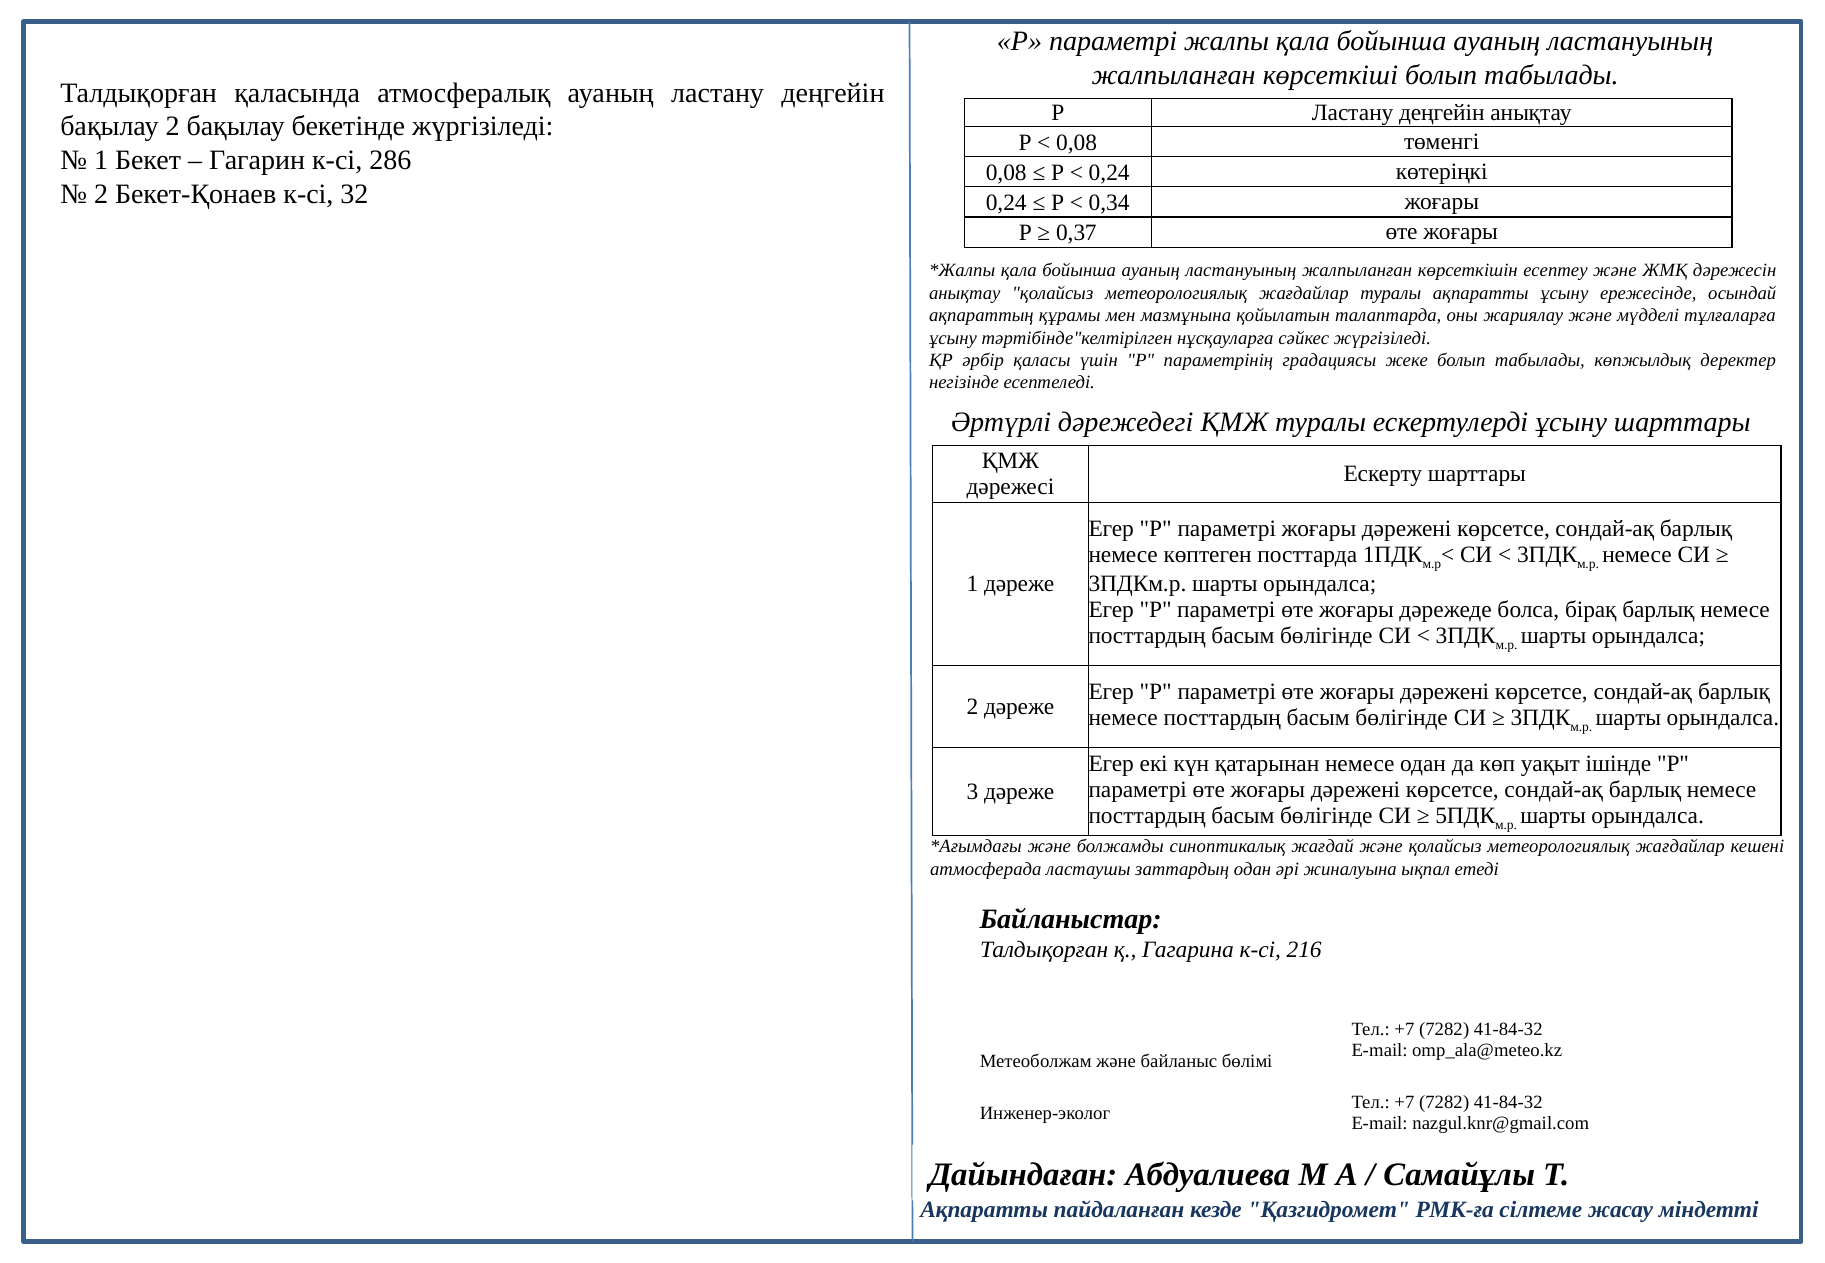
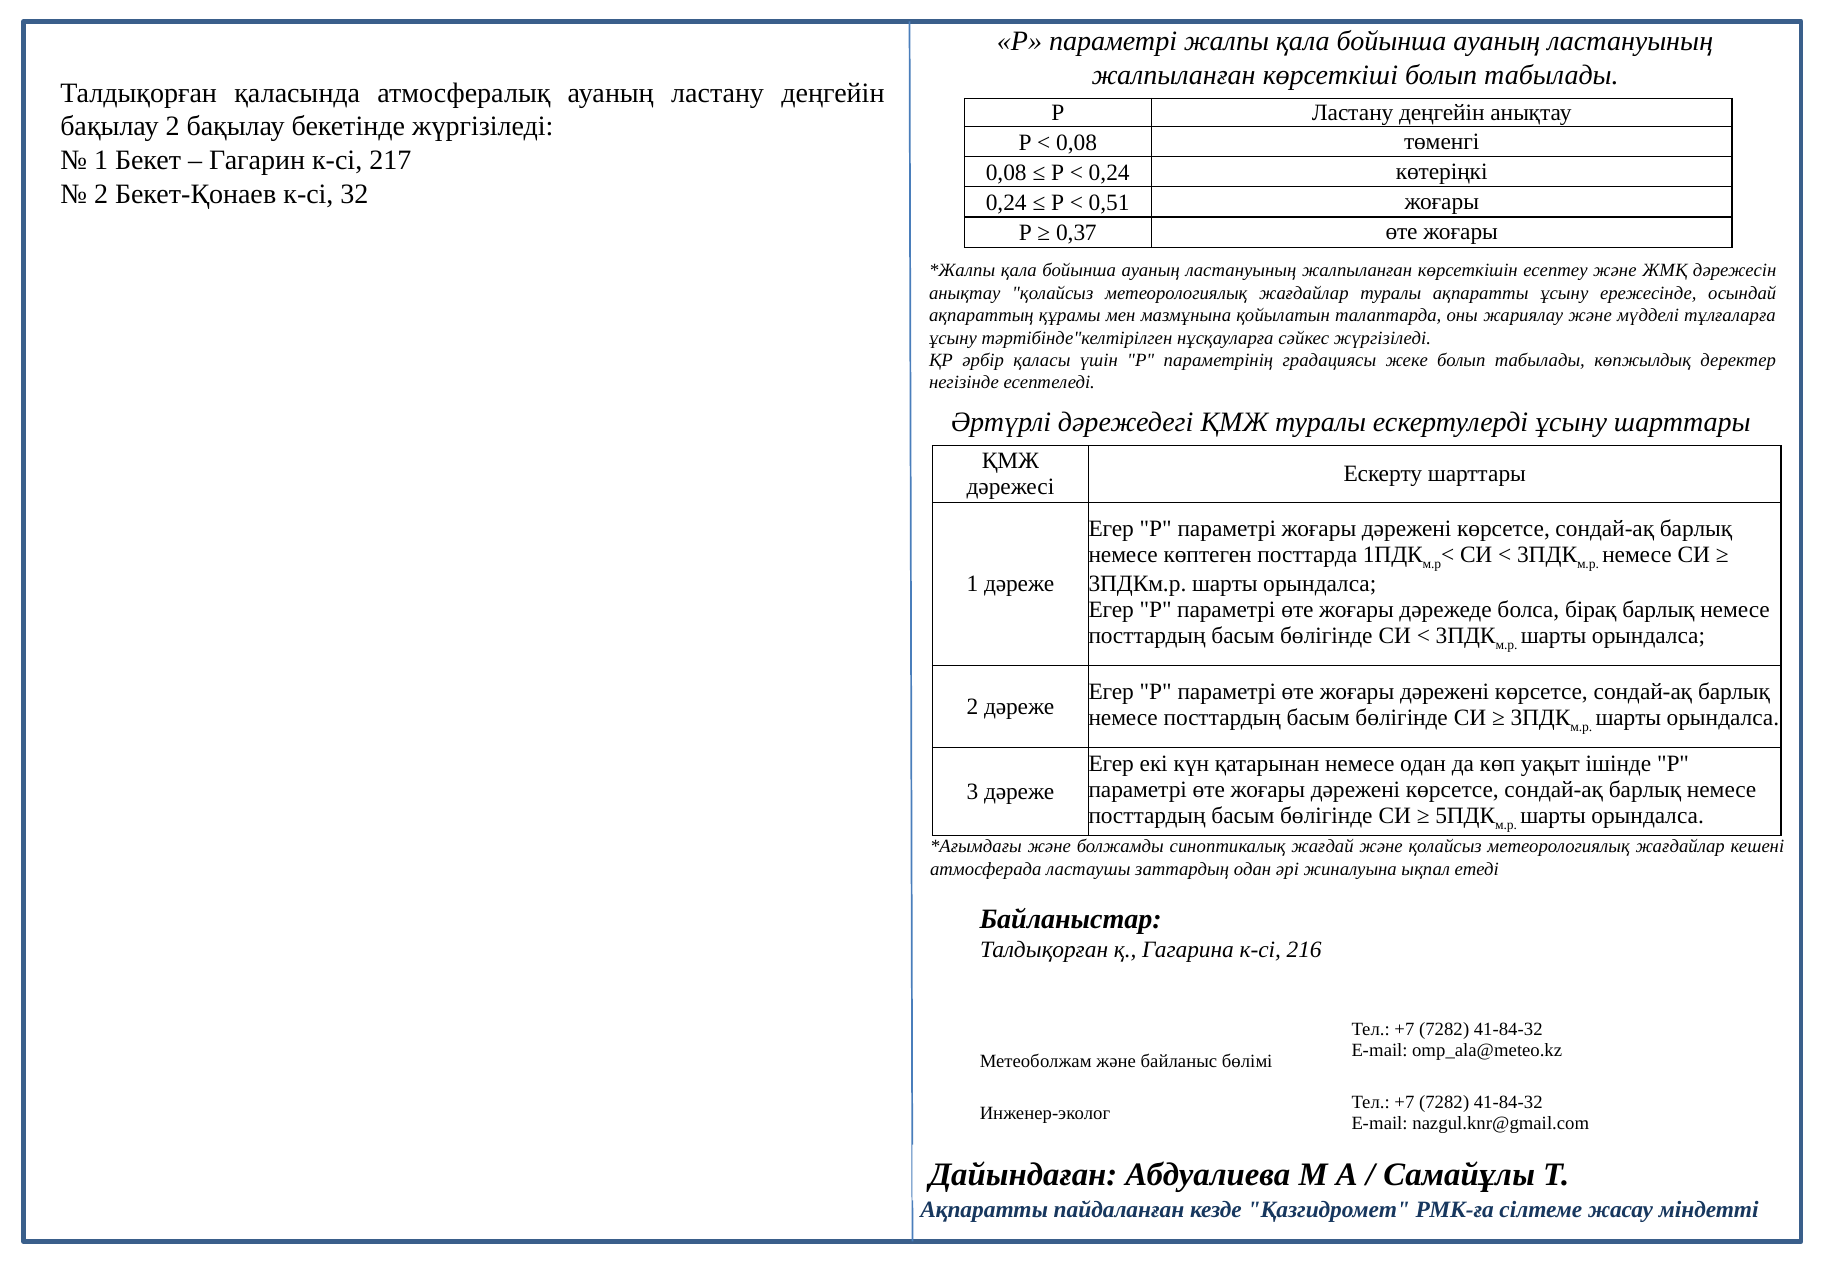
286: 286 -> 217 (390, 160)
0,34: 0,34 -> 0,51 (1109, 203)
